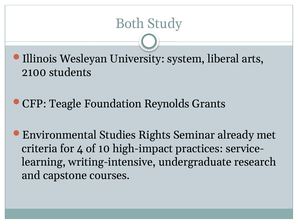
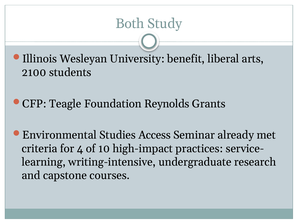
system: system -> benefit (186, 59)
Rights: Rights -> Access (155, 135)
